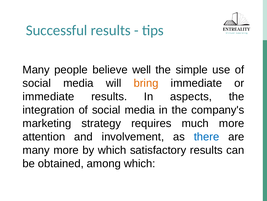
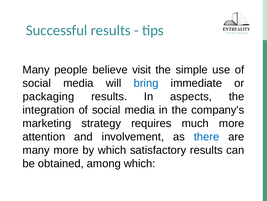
well: well -> visit (142, 70)
bring colour: orange -> blue (146, 83)
immediate: immediate -> packaging (48, 96)
